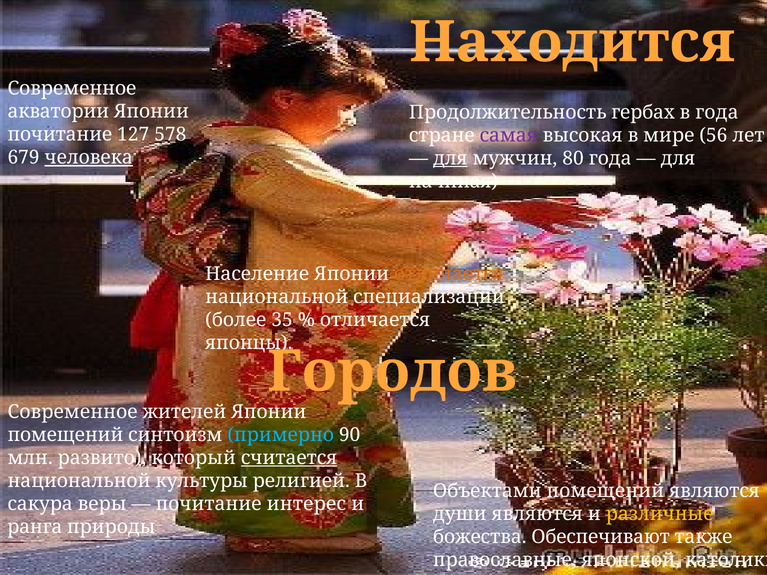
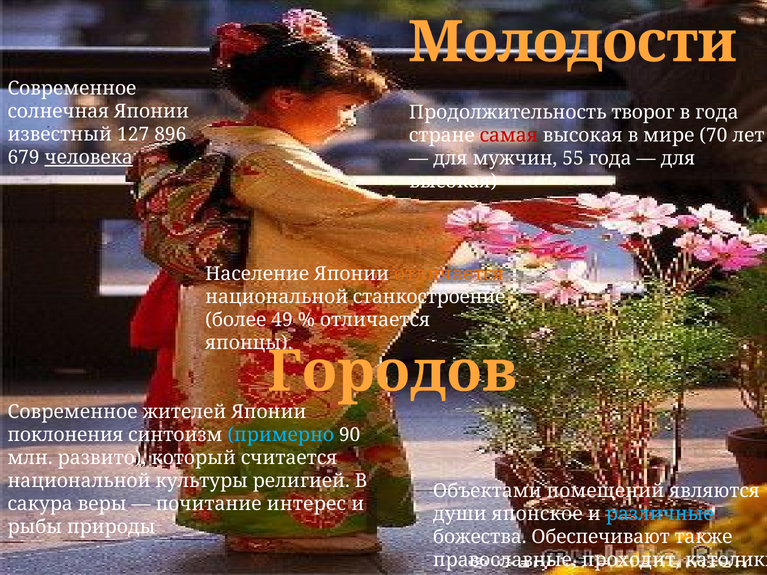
Находится: Находится -> Молодости (572, 42)
акватории: акватории -> солнечная (58, 112)
гербах: гербах -> творог (643, 112)
почитание: почитание -> известный (60, 135)
578: 578 -> 896 (170, 135)
самая colour: purple -> red (509, 135)
56: 56 -> 70 (713, 135)
для underline: present -> none (450, 158)
80: 80 -> 55 (573, 158)
начиная: начиная -> высокая (453, 181)
специализации: специализации -> станкостроение (429, 297)
35: 35 -> 49 (282, 320)
помещений: помещений -> поклонения (65, 435)
считается underline: present -> none (289, 458)
души являются: являются -> японское (537, 514)
различные colour: yellow -> light blue (660, 514)
ранга: ранга -> рыбы (35, 527)
японской: японской -> проходит (631, 560)
